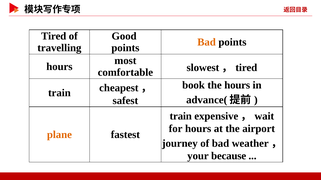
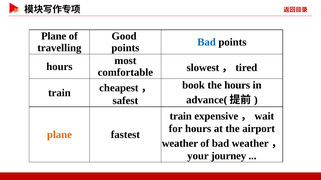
Tired: Tired -> Plane (54, 36)
Bad colour: orange -> blue (207, 42)
journey: journey -> weather (180, 144)
because: because -> journey (229, 156)
